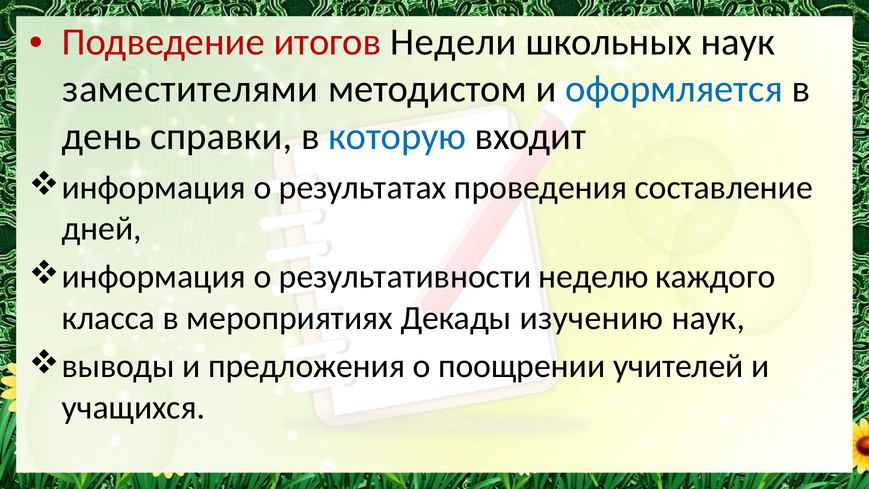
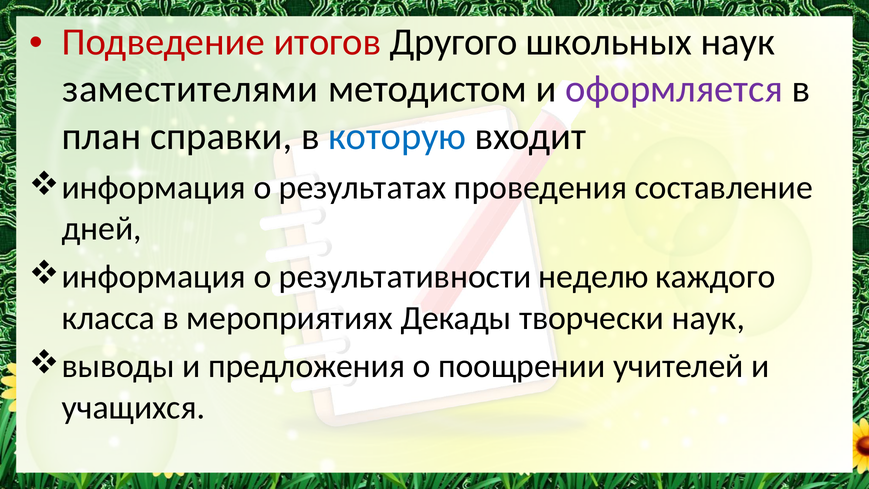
Недели: Недели -> Другого (454, 42)
оформляется colour: blue -> purple (674, 89)
день: день -> план (101, 136)
изучению: изучению -> творчески (592, 318)
